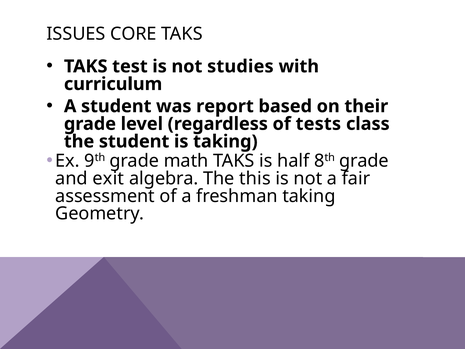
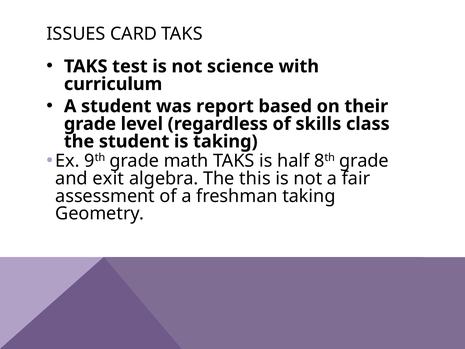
CORE: CORE -> CARD (133, 34)
studies: studies -> science (240, 66)
tests: tests -> skills (318, 124)
